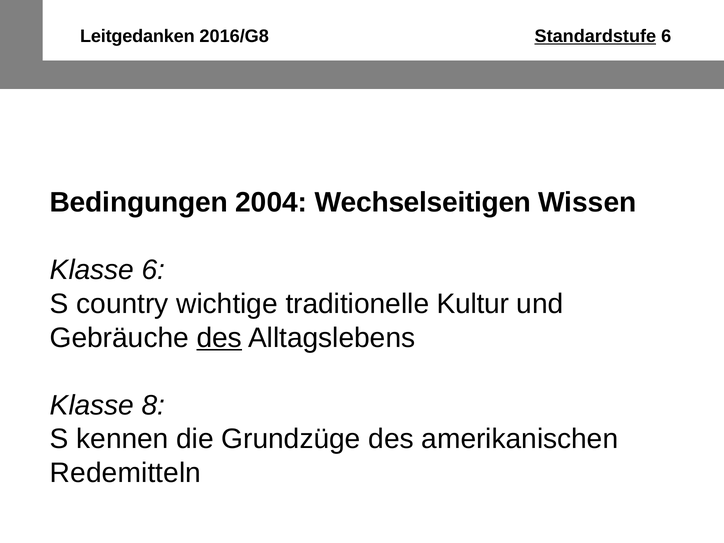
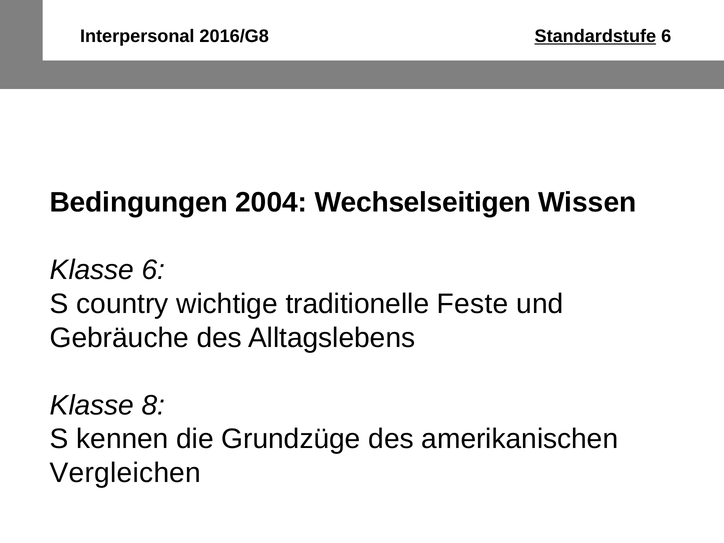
Leitgedanken: Leitgedanken -> Interpersonal (137, 36)
Kultur: Kultur -> Feste (473, 304)
des underline: present -> none (219, 338)
Redemitteln: Redemitteln -> Vergleichen (125, 473)
